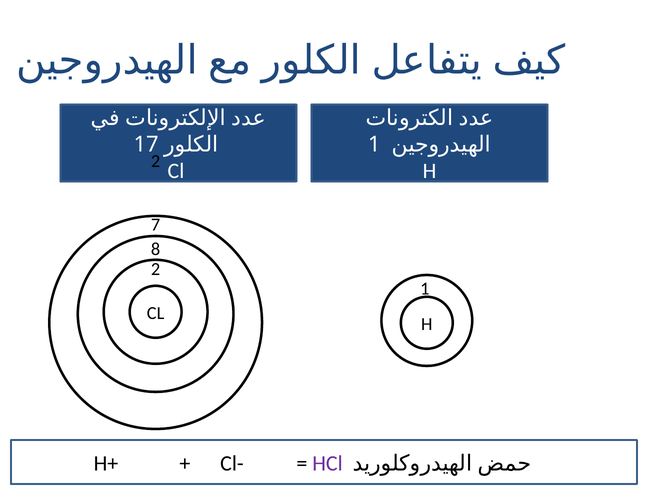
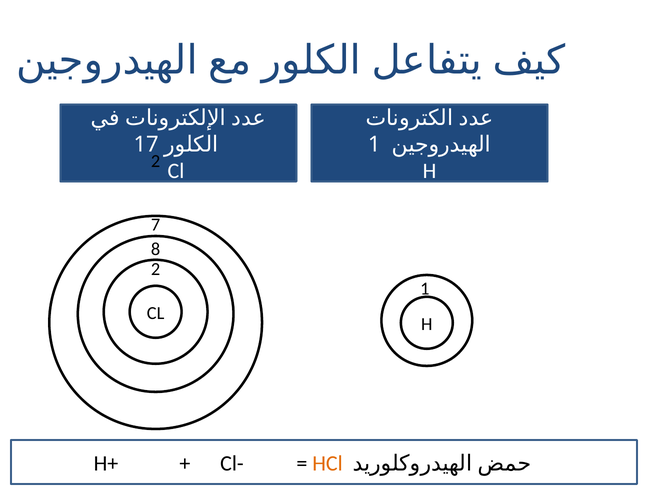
HCl colour: purple -> orange (327, 463)
